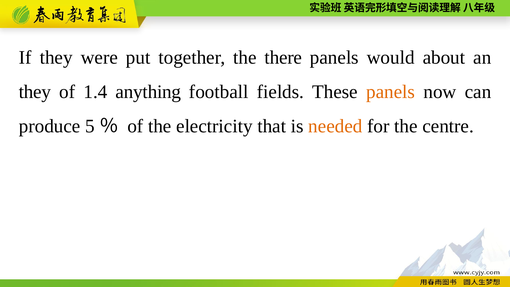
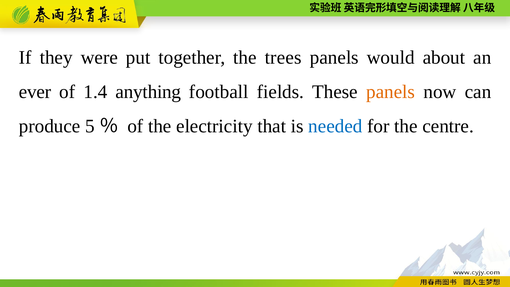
there: there -> trees (283, 57)
they: they -> ever (35, 92)
needed colour: orange -> blue (335, 126)
